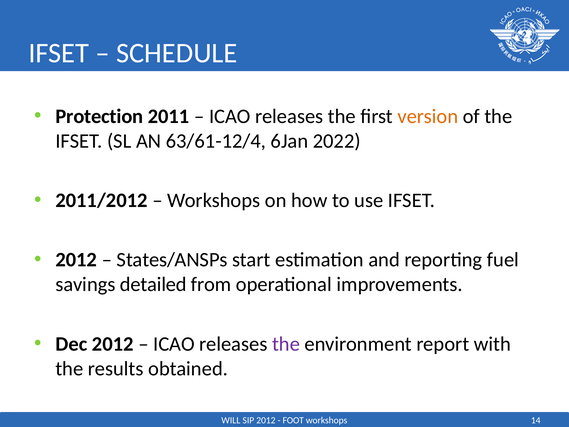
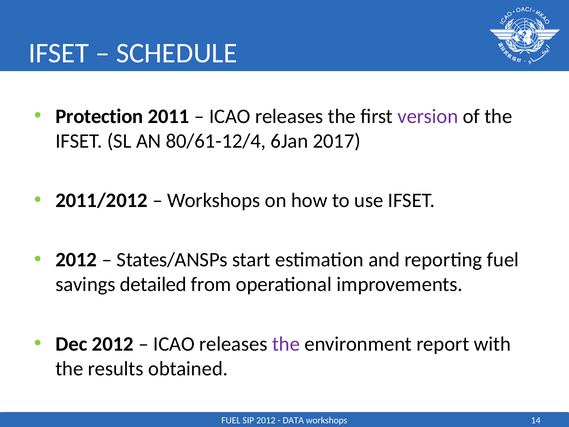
version colour: orange -> purple (428, 116)
63/61-12/4: 63/61-12/4 -> 80/61-12/4 (216, 141)
2022: 2022 -> 2017 (337, 141)
WILL: WILL -> FUEL (231, 420)
FOOT: FOOT -> DATA (293, 420)
